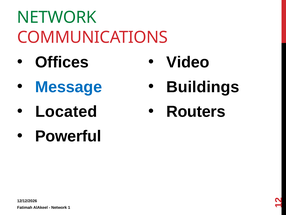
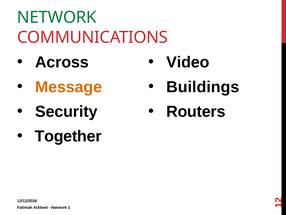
Offices: Offices -> Across (62, 62)
Message colour: blue -> orange (69, 87)
Located: Located -> Security (66, 111)
Powerful: Powerful -> Together (68, 136)
